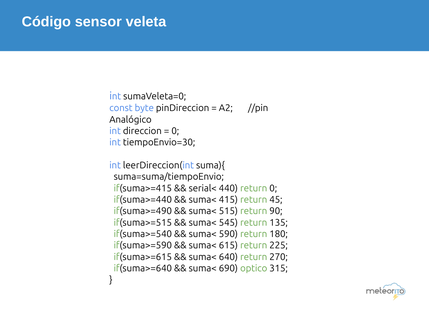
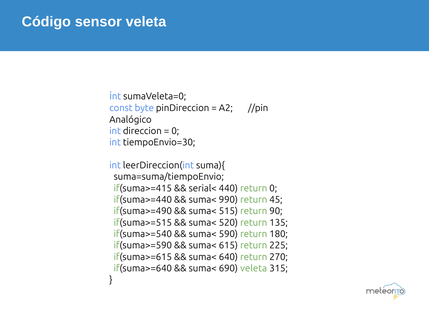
415: 415 -> 990 (228, 199)
545: 545 -> 520 (228, 222)
690 optico: optico -> veleta (254, 268)
